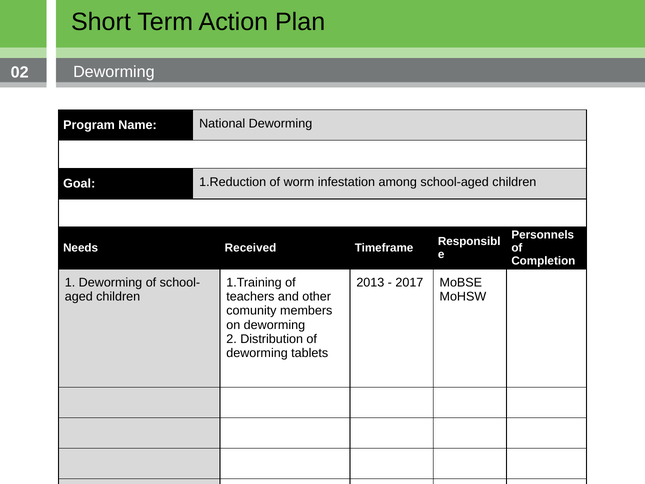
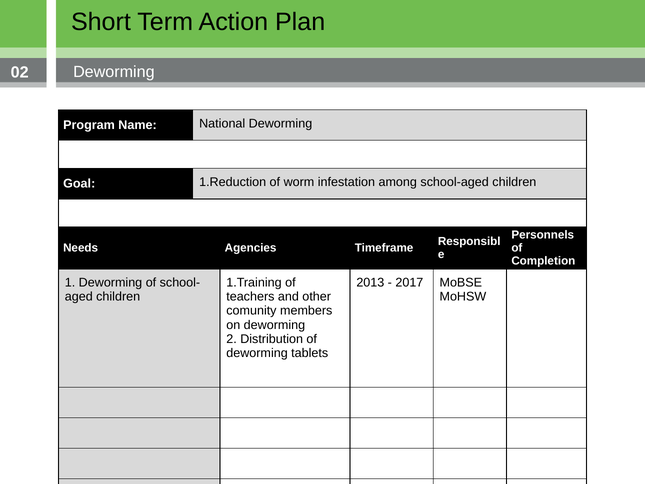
Received: Received -> Agencies (251, 248)
